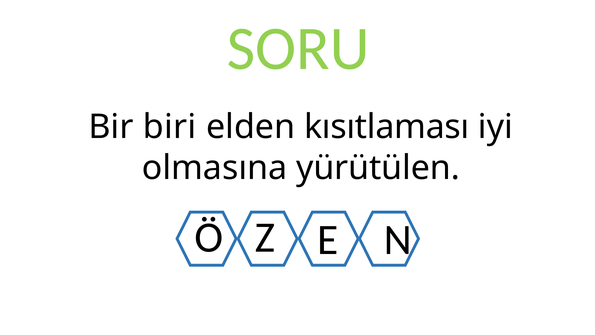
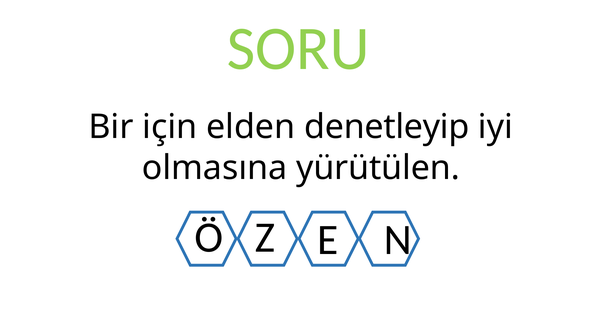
biri: biri -> için (170, 127)
kısıtlaması: kısıtlaması -> denetleyip (387, 127)
